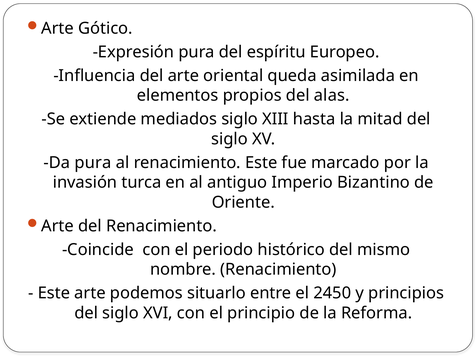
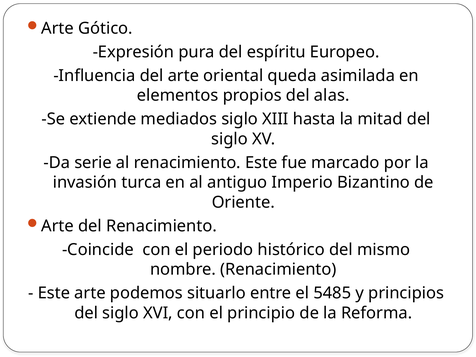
Da pura: pura -> serie (93, 163)
2450: 2450 -> 5485 (332, 293)
